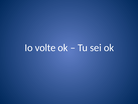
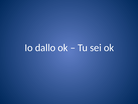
volte: volte -> dallo (45, 48)
